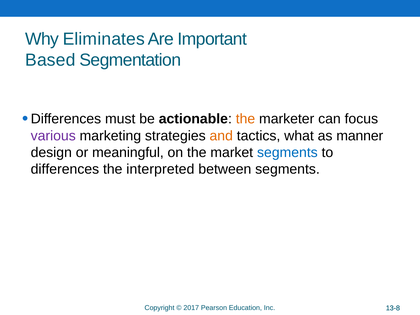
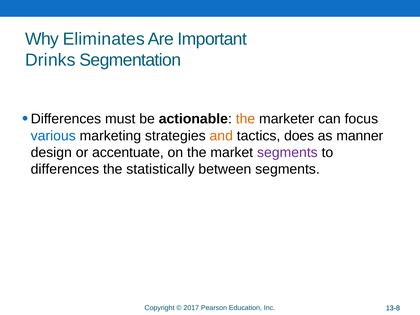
Based: Based -> Drinks (50, 60)
various colour: purple -> blue (53, 136)
what: what -> does (299, 136)
meaningful: meaningful -> accentuate (128, 153)
segments colour: blue -> purple (287, 153)
interpreted: interpreted -> statistically (160, 169)
